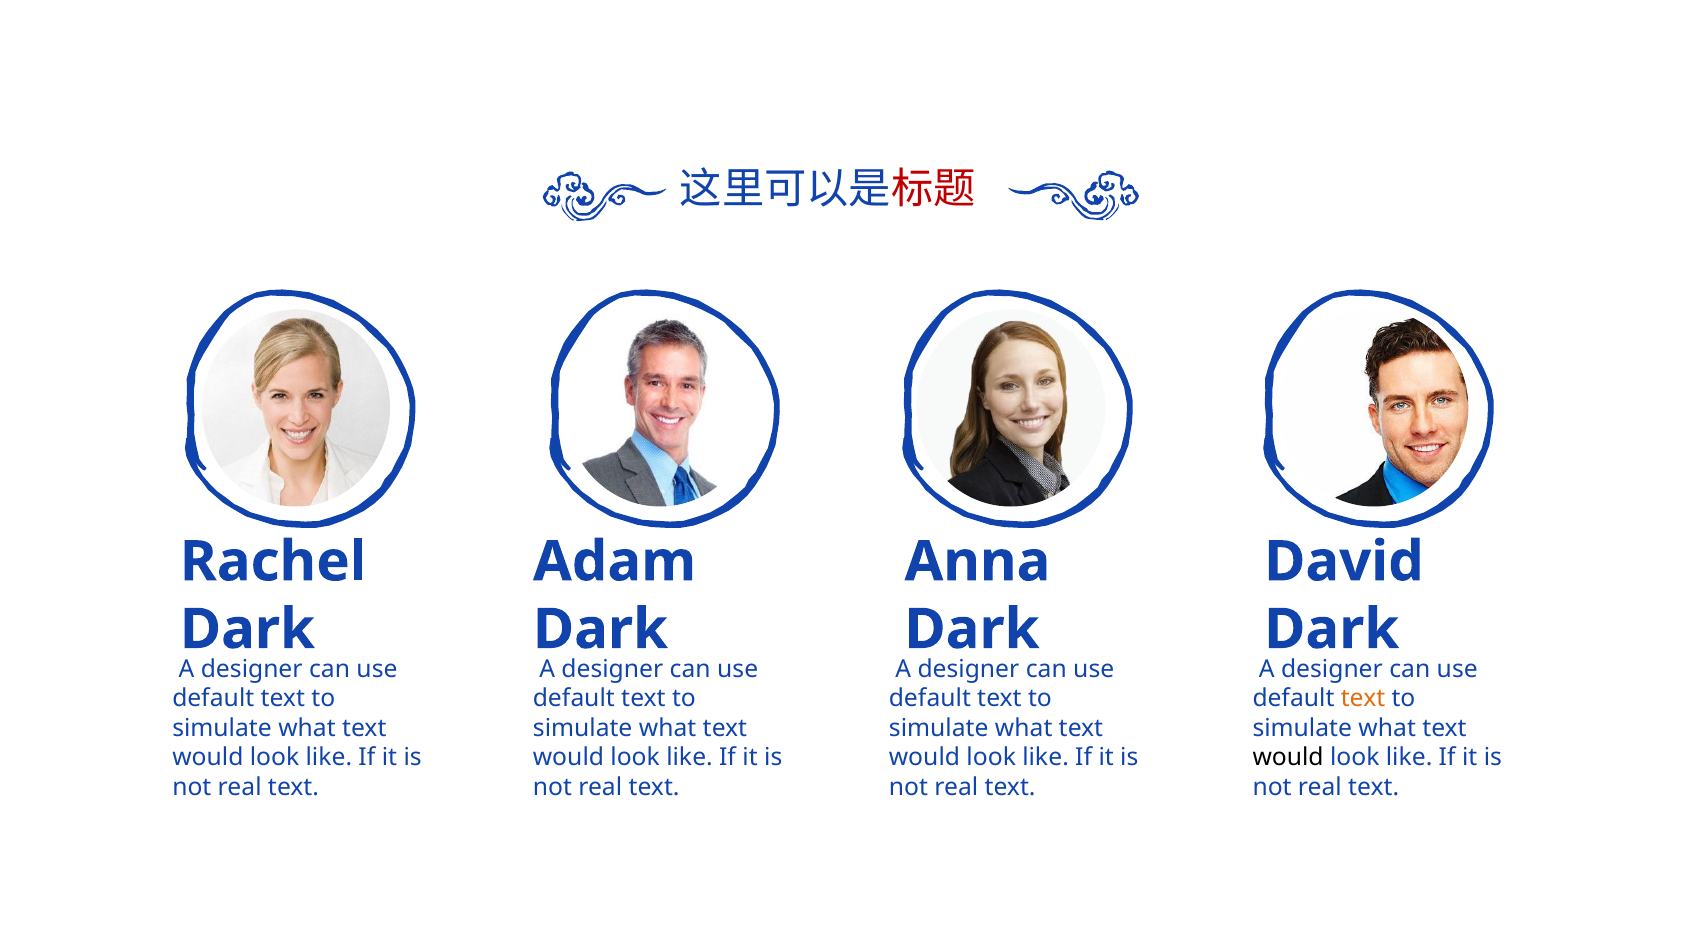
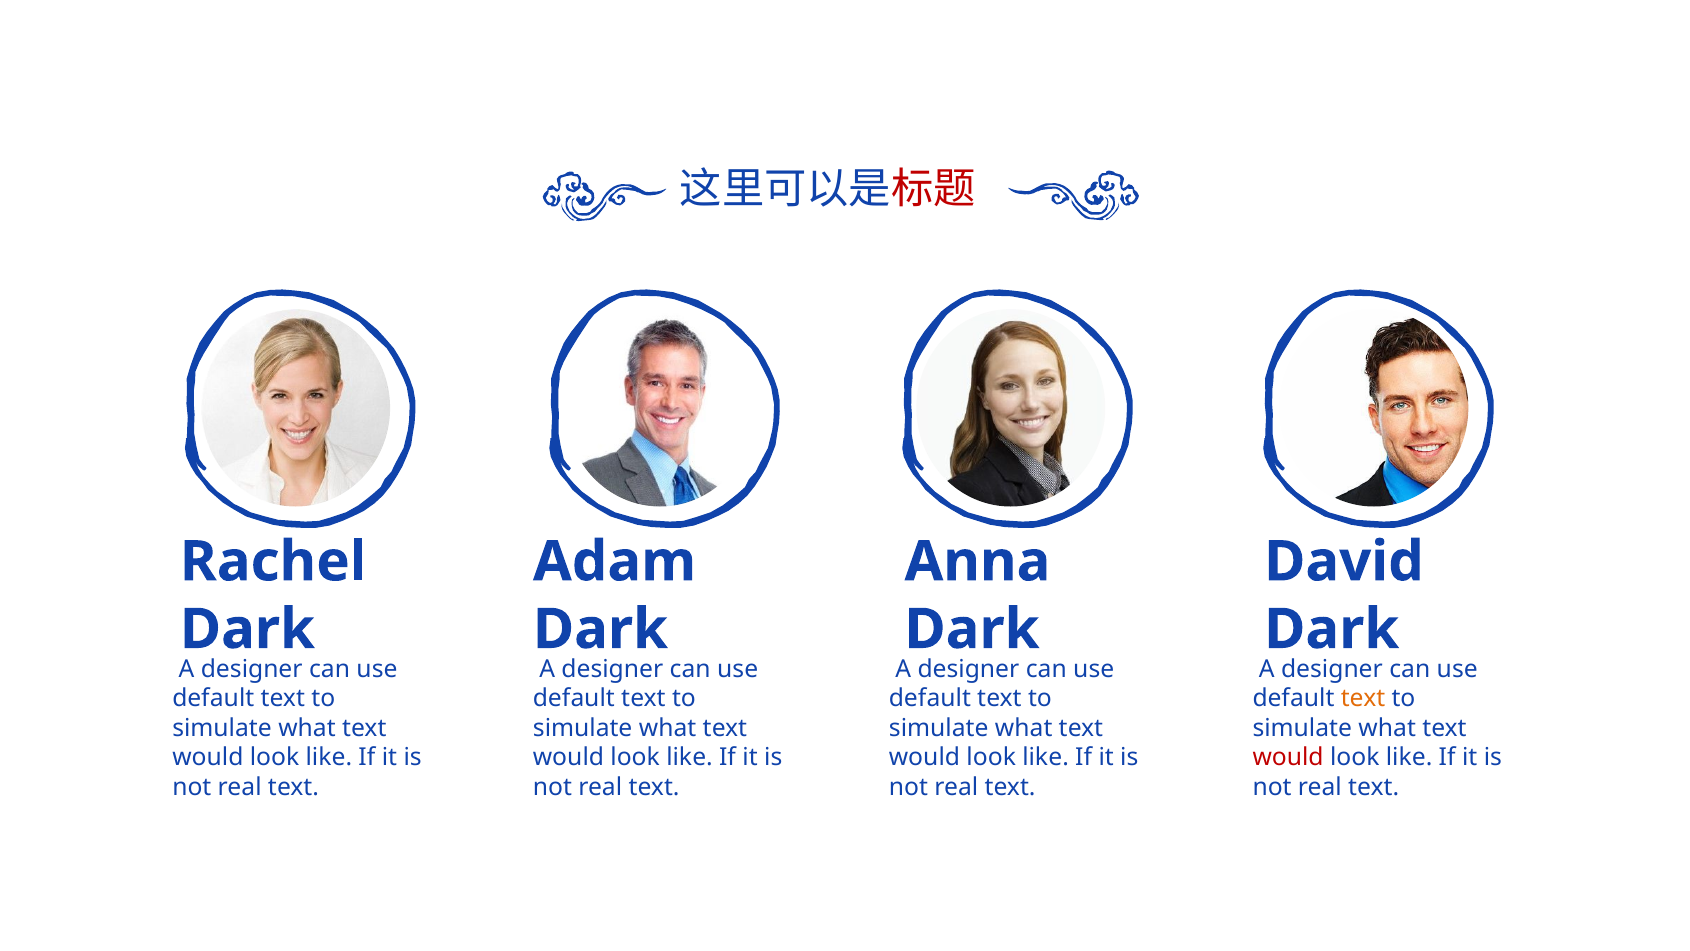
would colour: black -> red (1288, 757)
